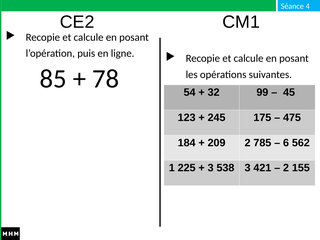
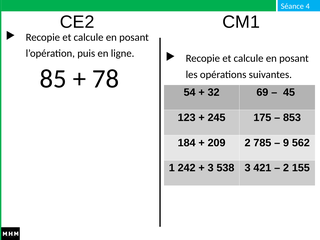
99: 99 -> 69 (262, 92)
475: 475 -> 853 (292, 118)
6: 6 -> 9 (286, 143)
225: 225 -> 242 (187, 168)
